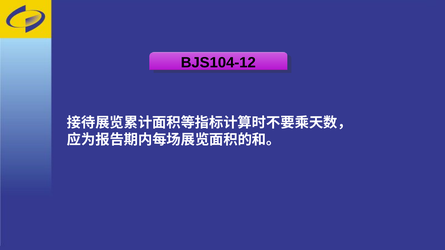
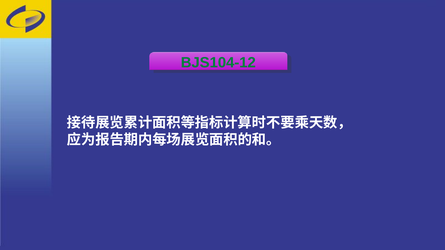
BJS104-12 colour: black -> green (218, 63)
